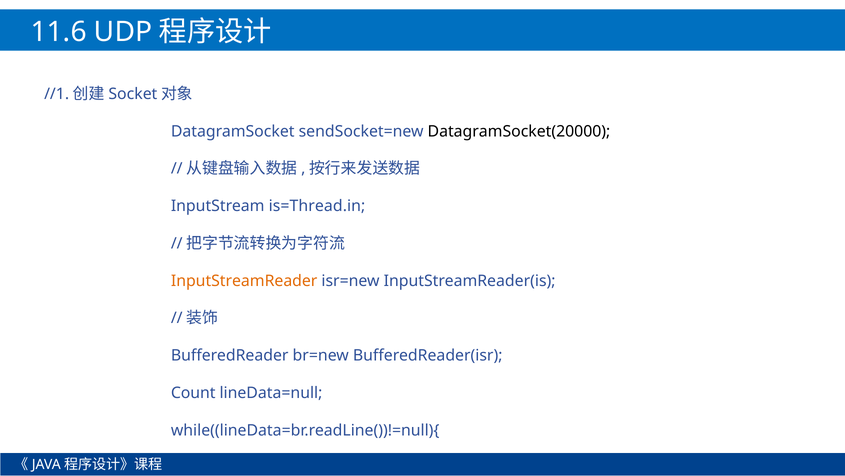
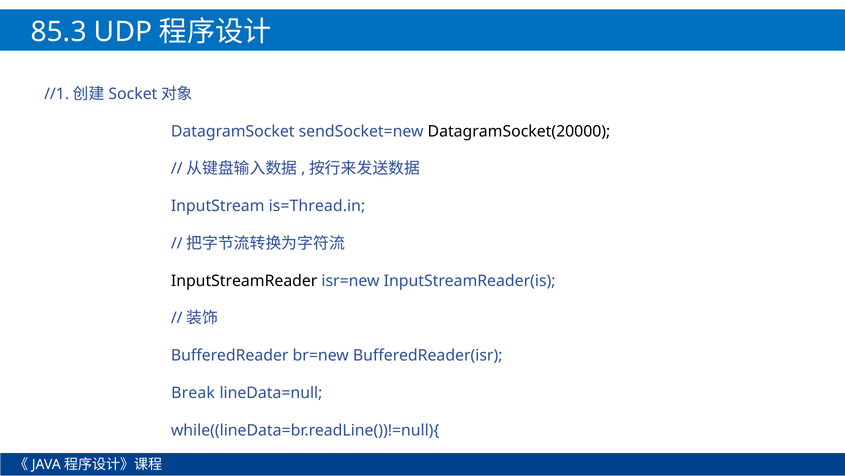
11.6: 11.6 -> 85.3 (59, 32)
InputStreamReader colour: orange -> black (244, 280)
Count: Count -> Break (193, 392)
